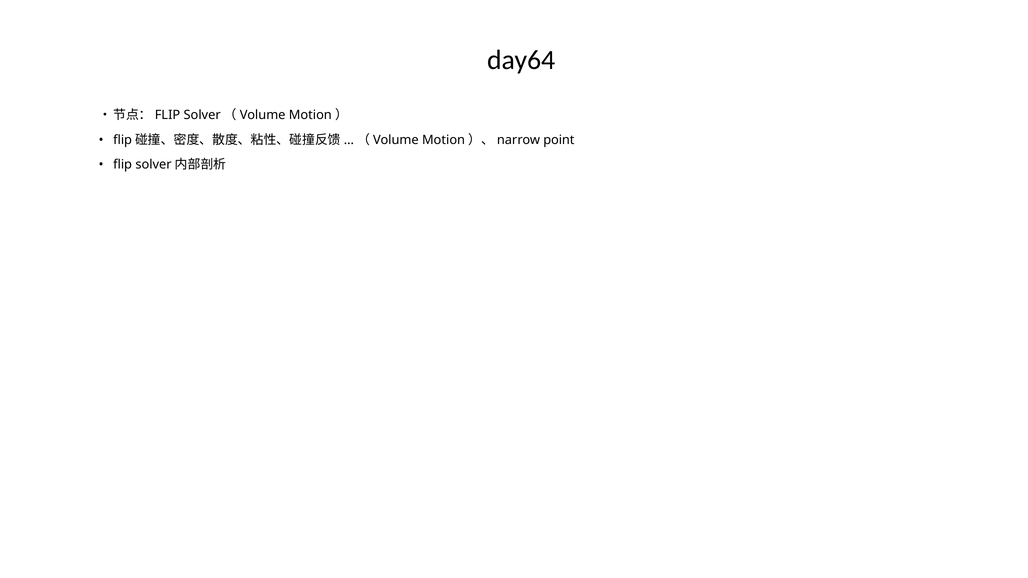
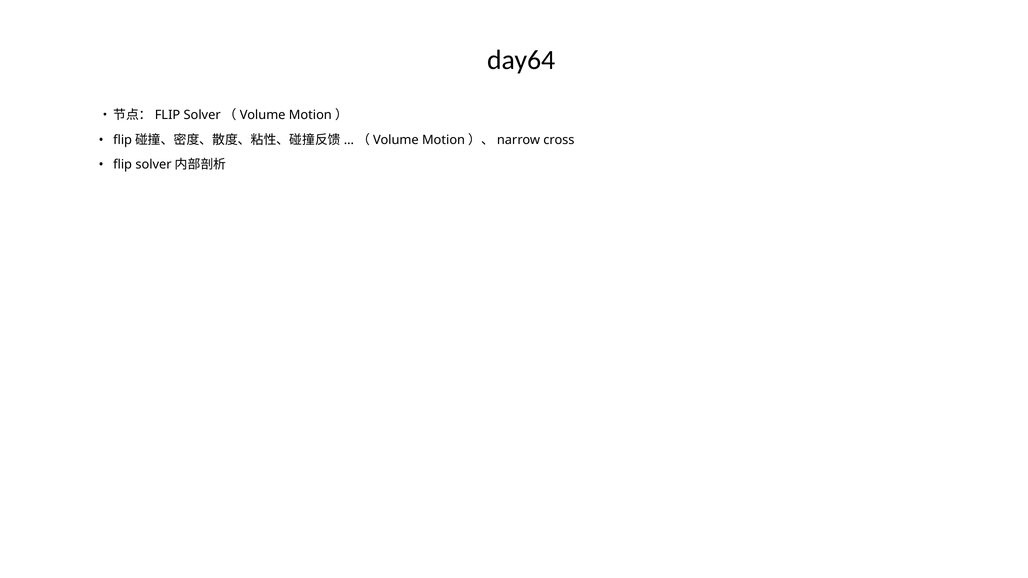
point: point -> cross (559, 140)
